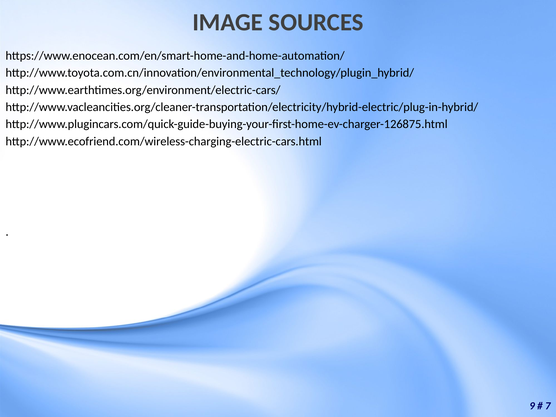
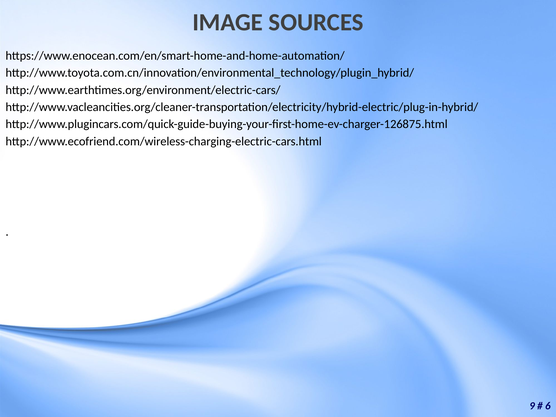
7: 7 -> 6 (548, 406)
